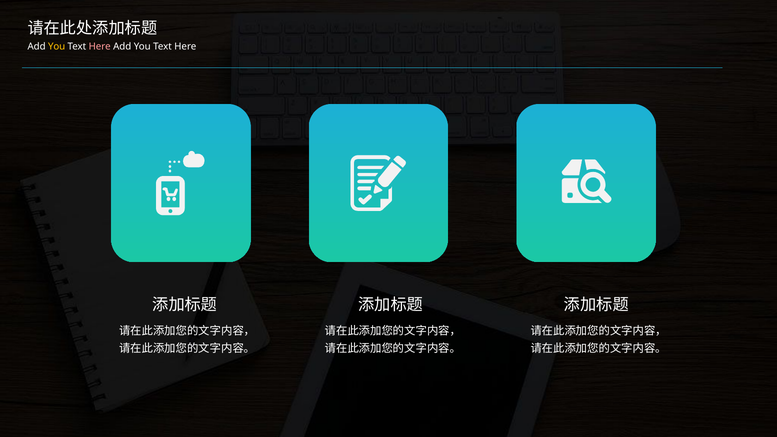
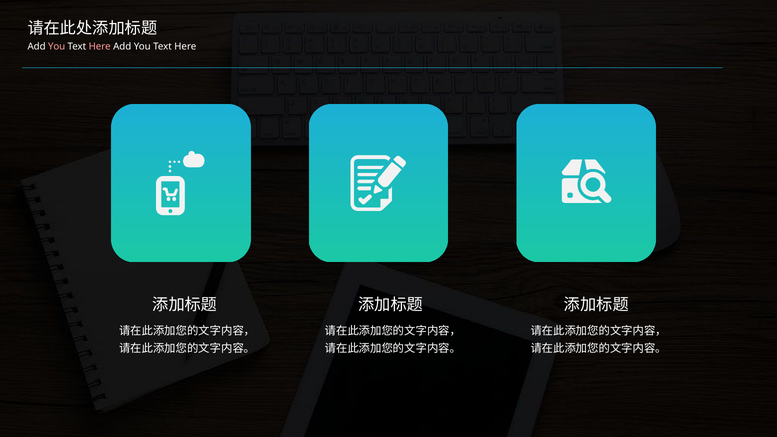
You colour: yellow -> pink (57, 46)
